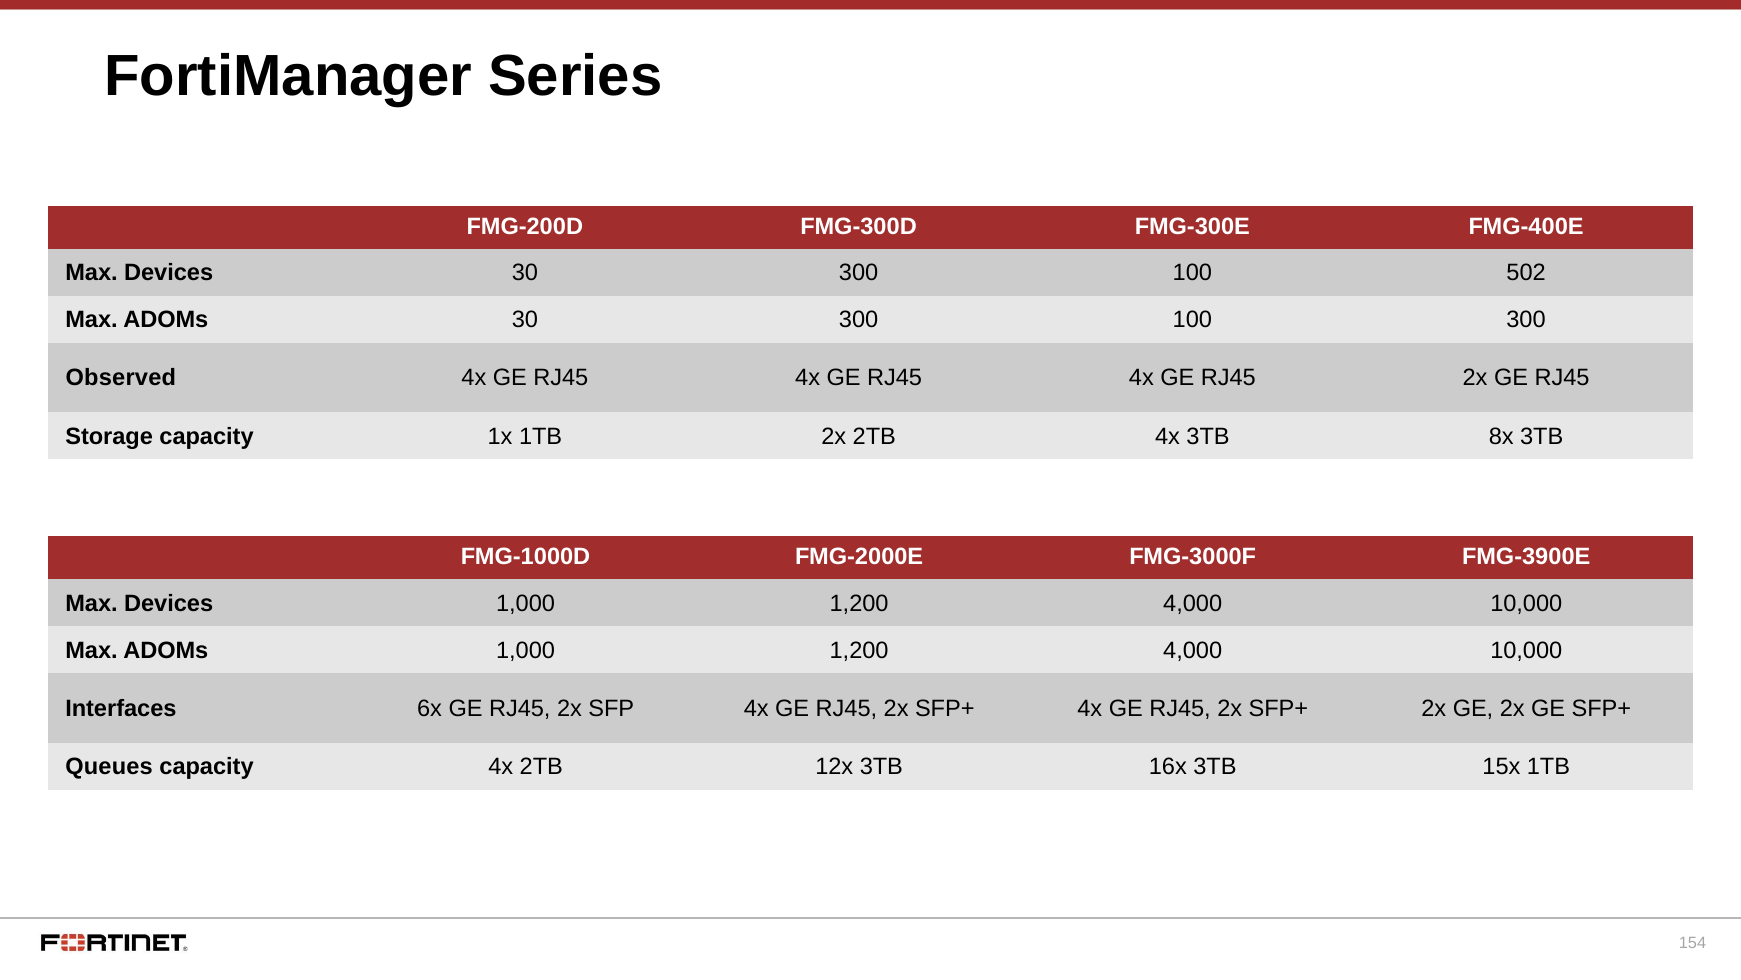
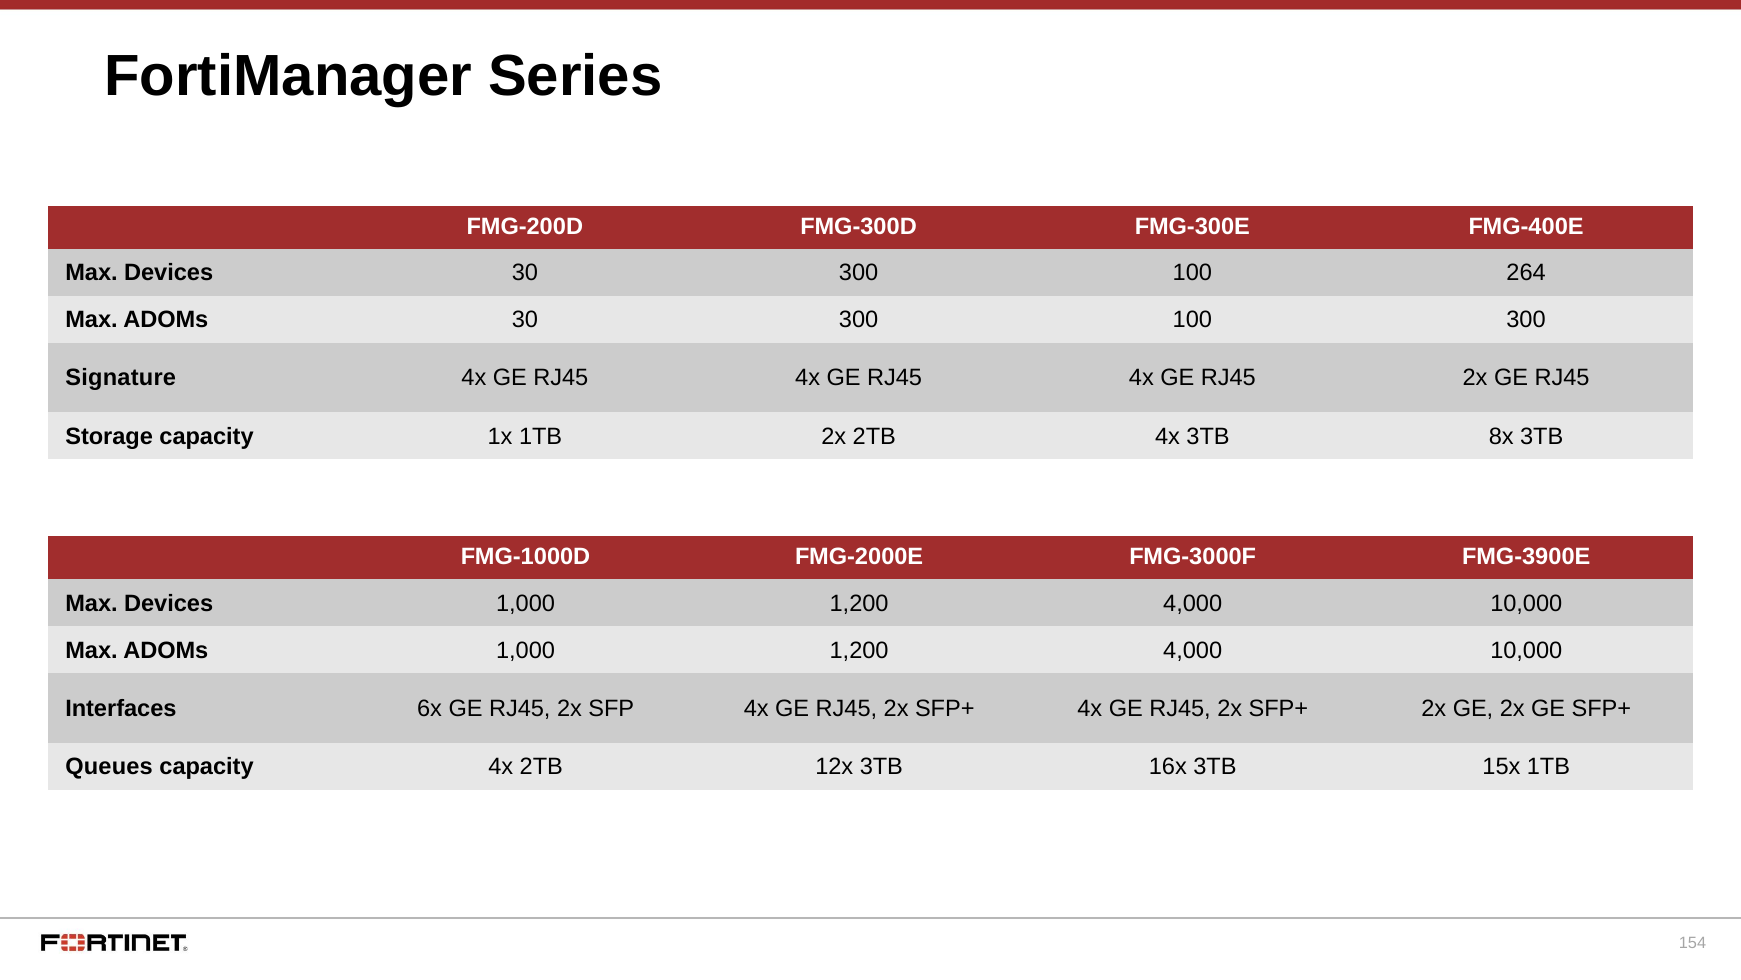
502: 502 -> 264 (1526, 273)
Observed: Observed -> Signature (121, 378)
